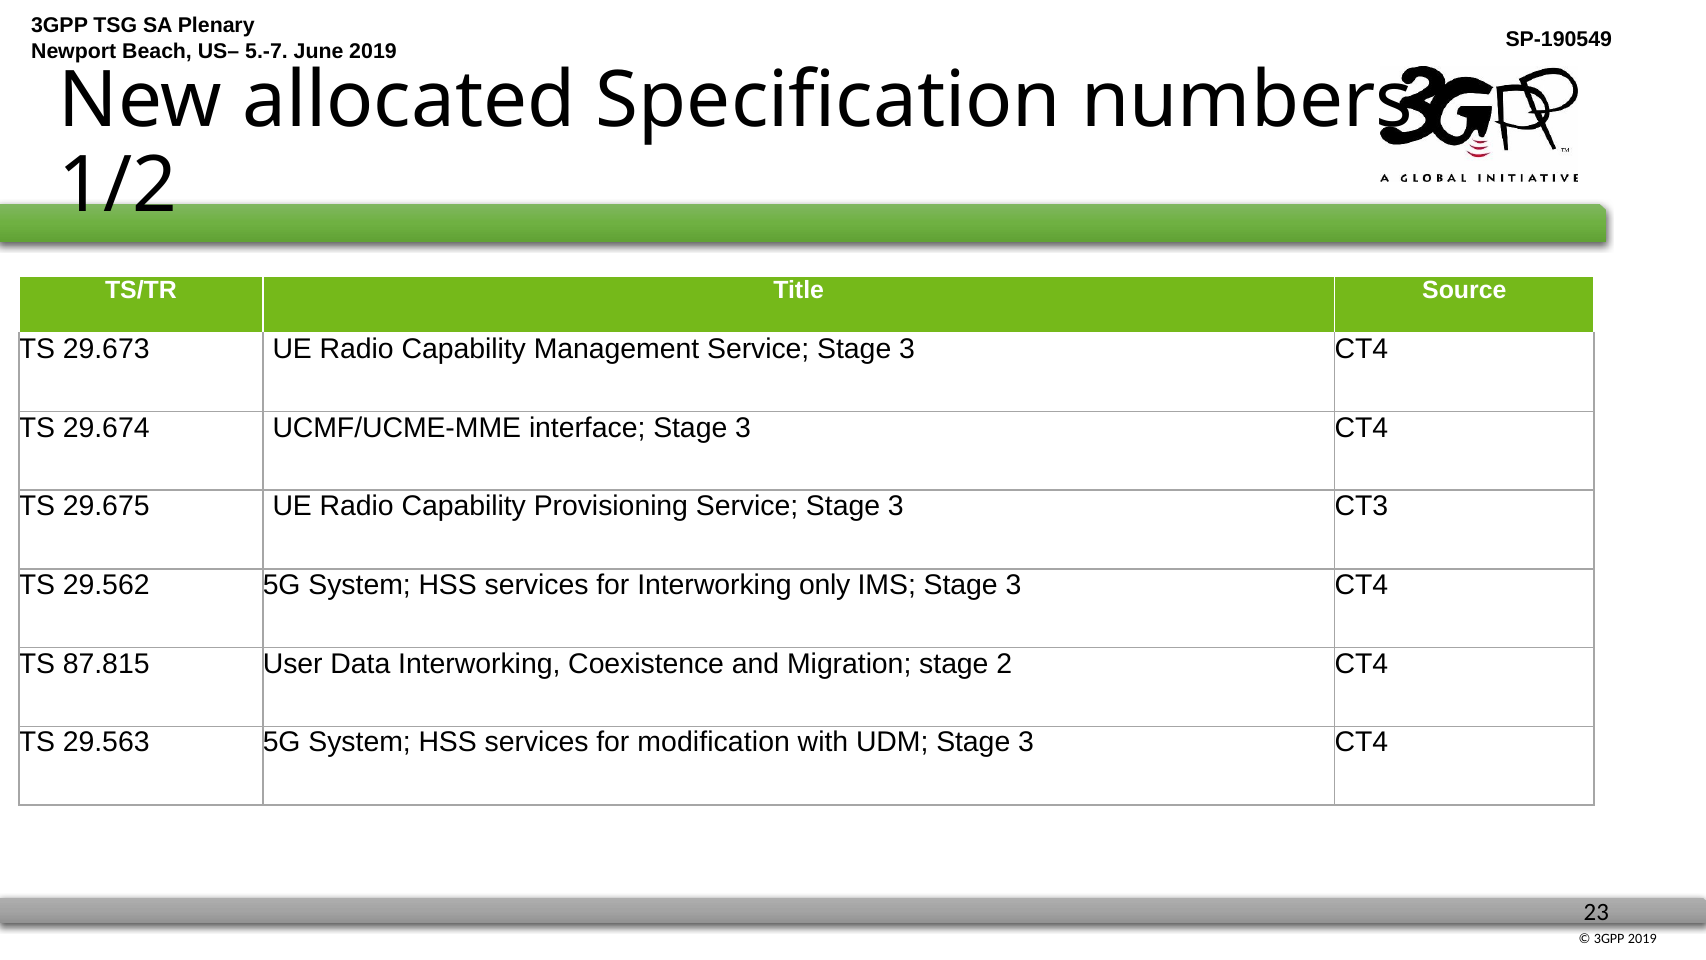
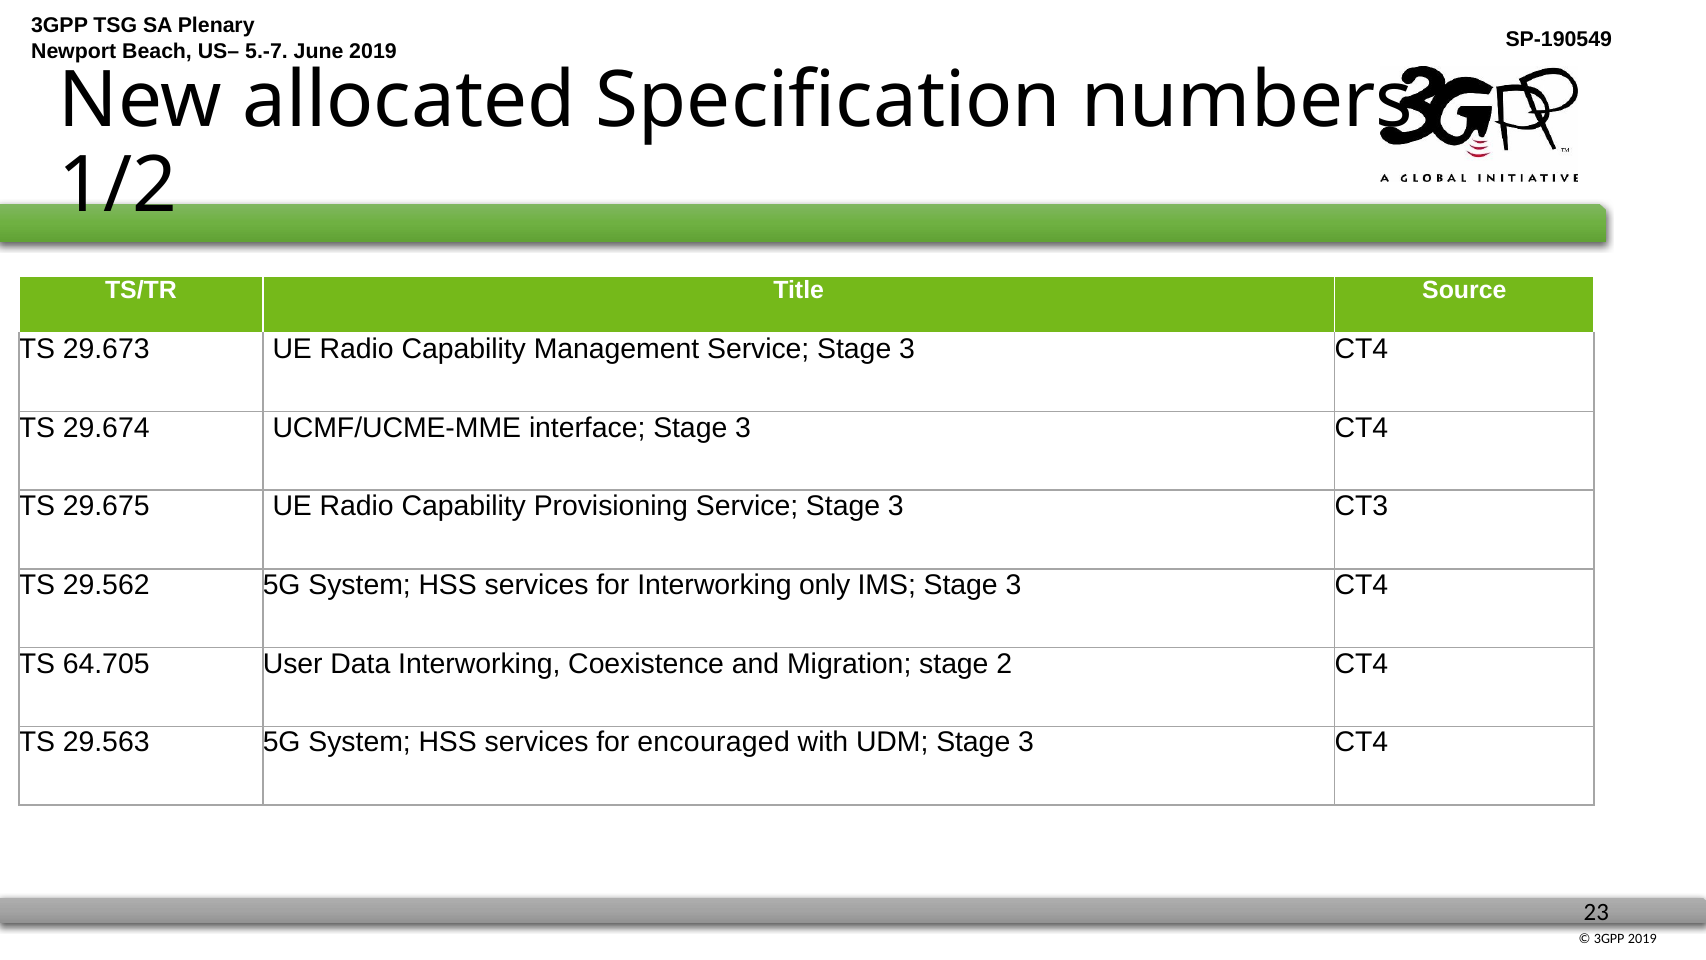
87.815: 87.815 -> 64.705 (106, 664)
modification: modification -> encouraged (714, 742)
